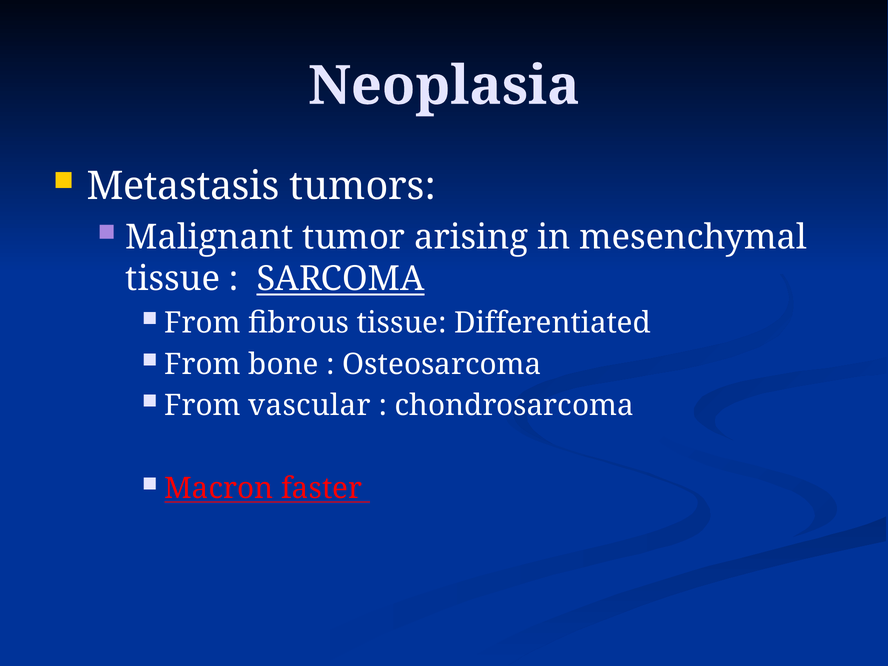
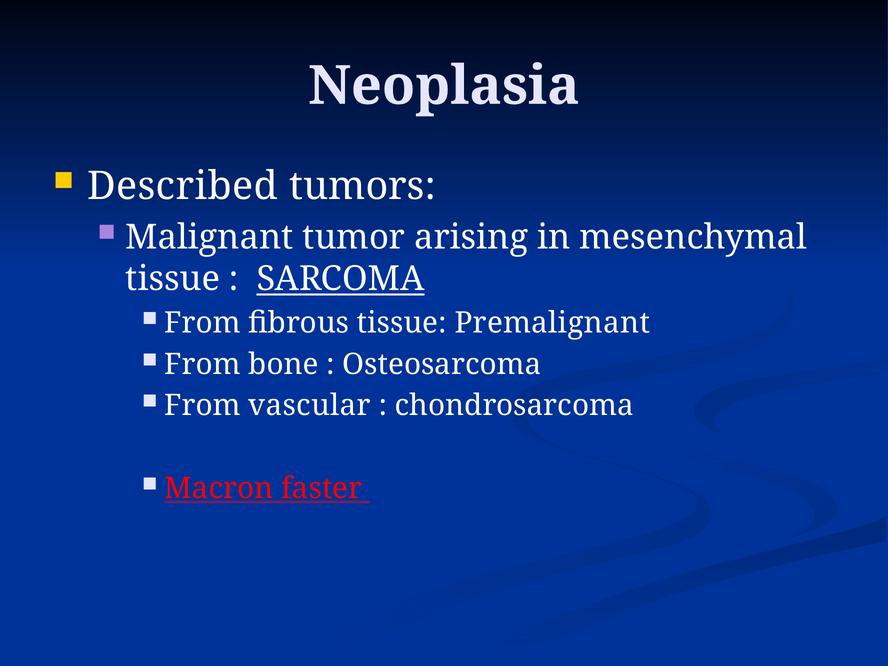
Metastasis: Metastasis -> Described (183, 186)
Differentiated: Differentiated -> Premalignant (552, 323)
